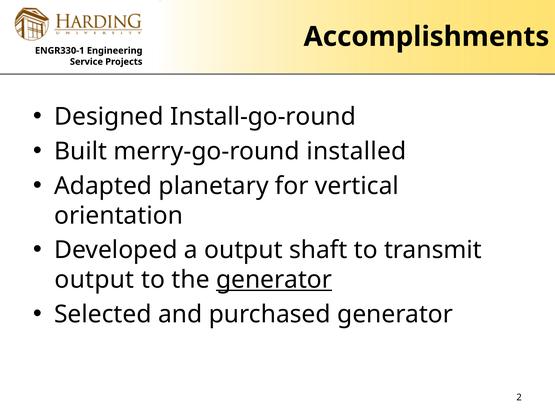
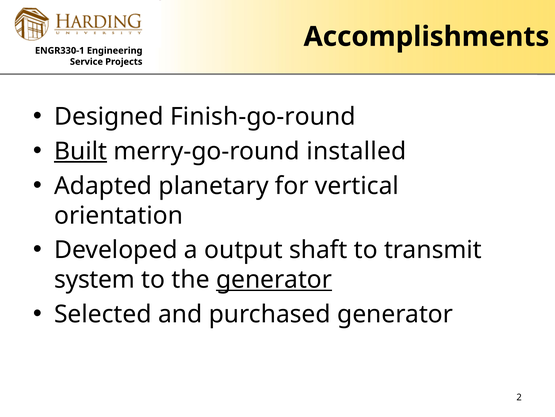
Install-go-round: Install-go-round -> Finish-go-round (263, 116)
Built underline: none -> present (81, 151)
output: output -> system (95, 279)
